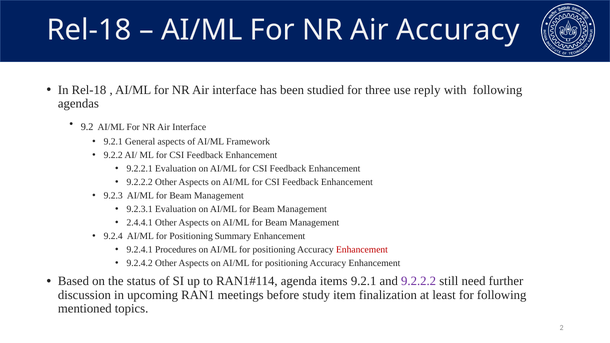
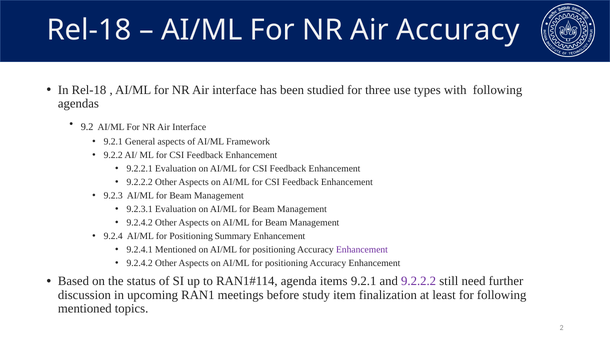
reply: reply -> types (427, 90)
2.4.4.1: 2.4.4.1 -> 9.2.4.2 (140, 223)
9.2.4.1 Procedures: Procedures -> Mentioned (176, 250)
Enhancement colour: red -> purple (362, 250)
